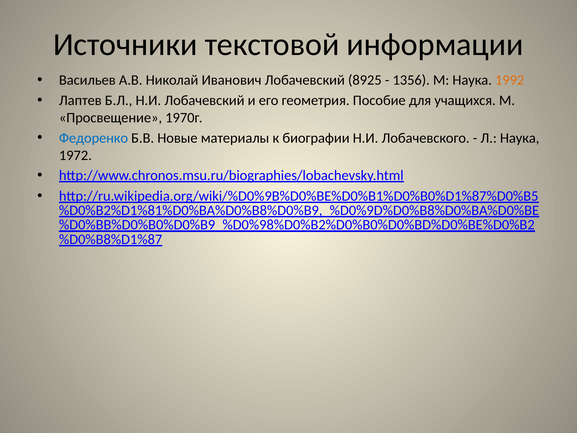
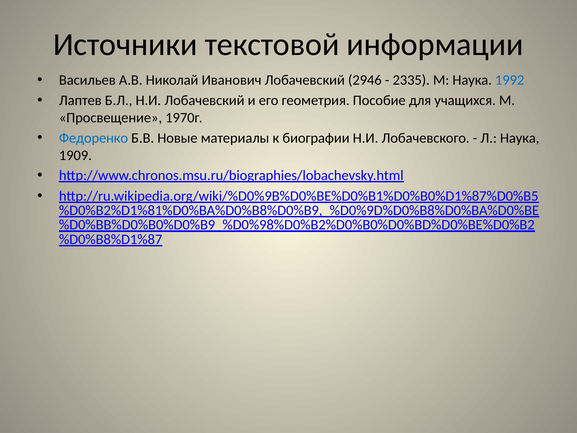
8925: 8925 -> 2946 (365, 80)
1356: 1356 -> 2335 (411, 80)
1992 colour: orange -> blue (510, 80)
1972: 1972 -> 1909 (75, 155)
